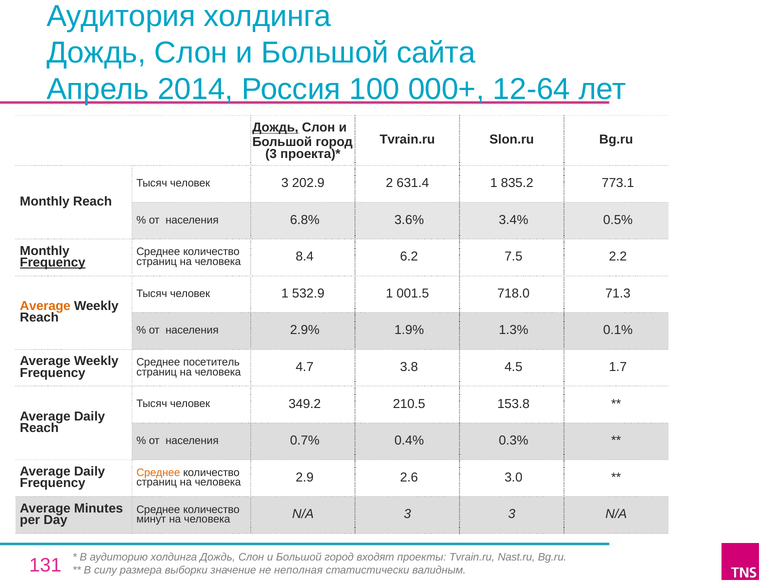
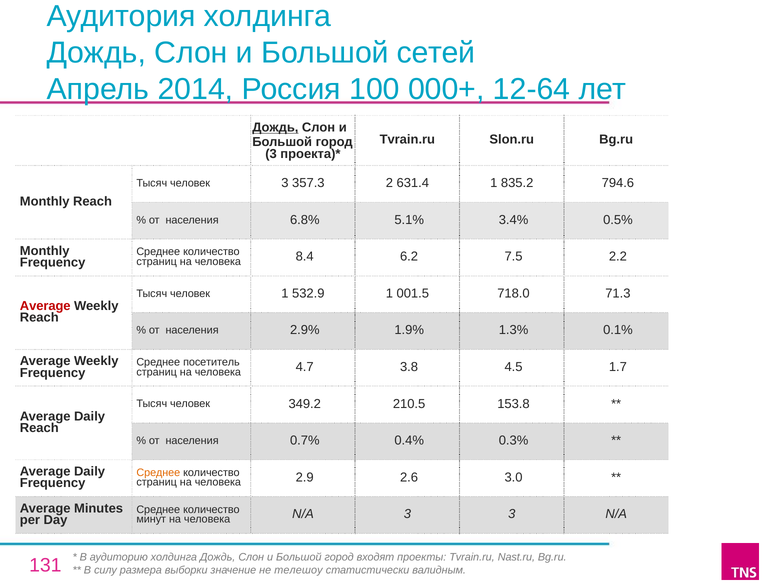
сайта: сайта -> сетей (436, 53)
202.9: 202.9 -> 357.3 (308, 183)
773.1: 773.1 -> 794.6 (618, 183)
3.6%: 3.6% -> 5.1% (409, 220)
Frequency underline: present -> none (53, 263)
Average colour: orange -> red (45, 306)
неполная: неполная -> телешоу (298, 570)
